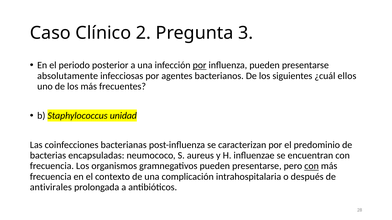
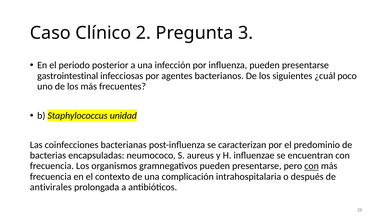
por underline: present -> none (200, 65)
absolutamente: absolutamente -> gastrointestinal (68, 76)
ellos: ellos -> poco (347, 76)
